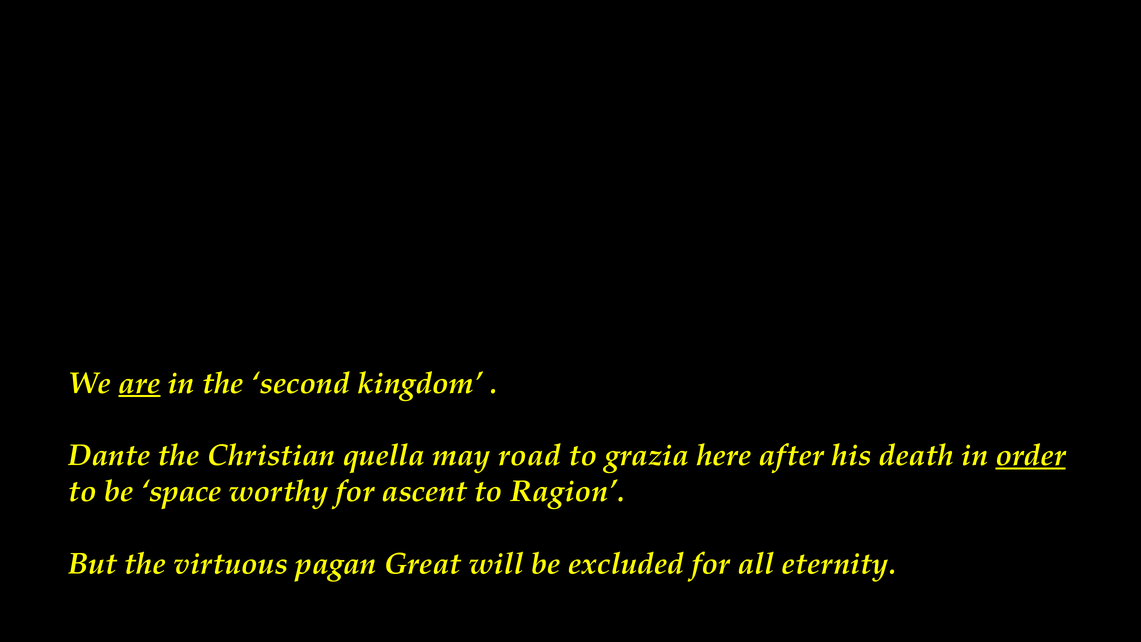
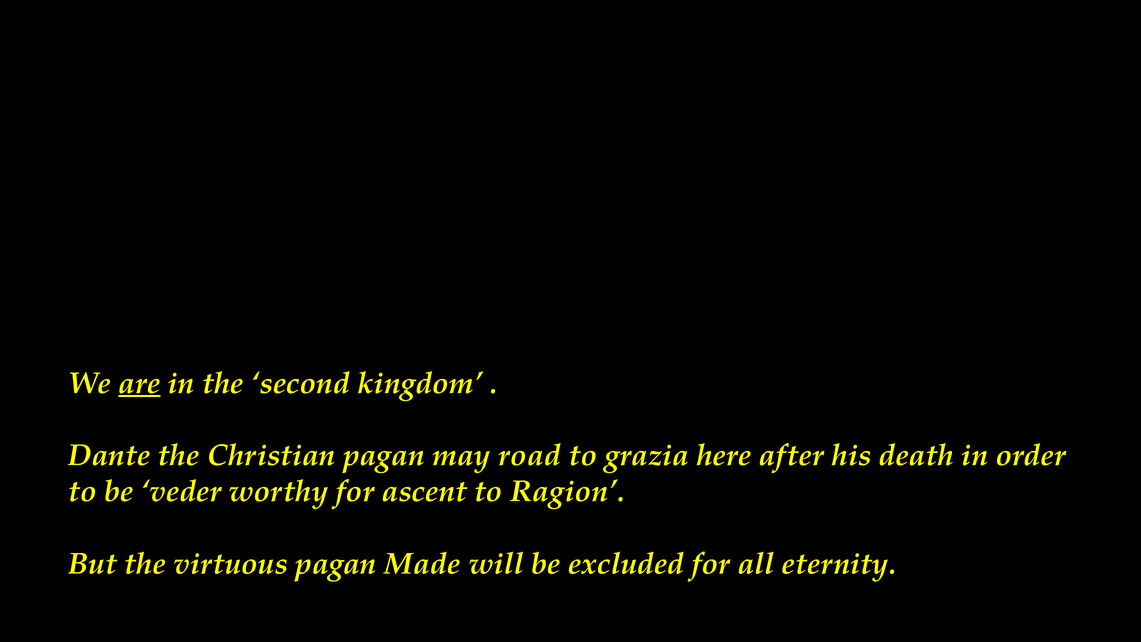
Christian quella: quella -> pagan (384, 455)
order underline: present -> none (1031, 455)
space: space -> veder (181, 491)
Great: Great -> Made (422, 564)
